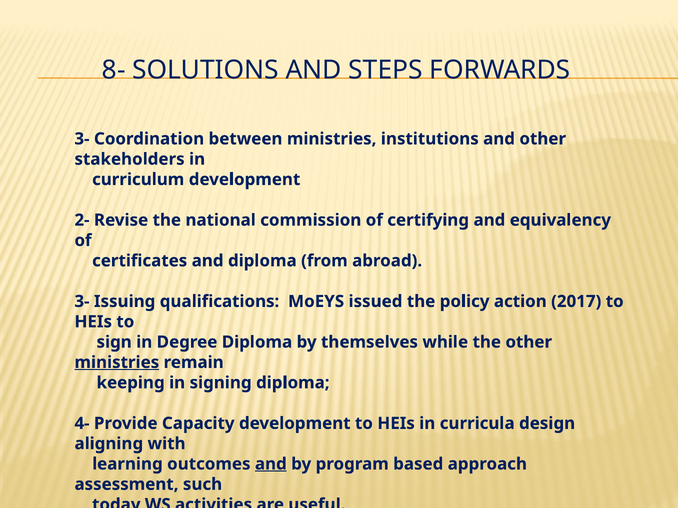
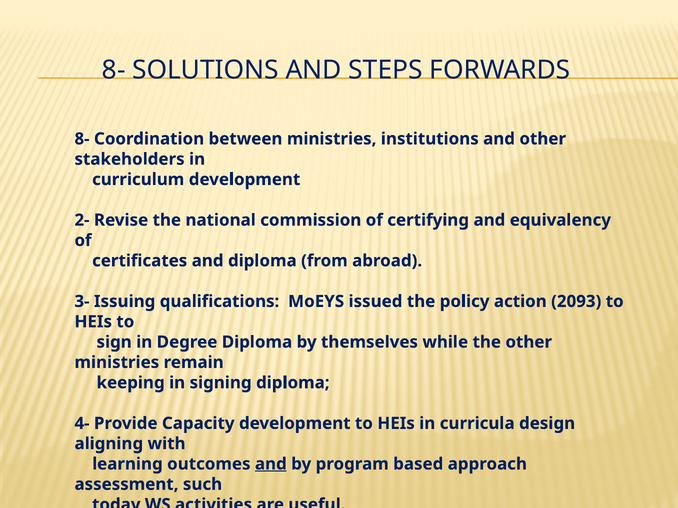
3-: 3- -> 8- (82, 139)
2017: 2017 -> 2093 (576, 302)
ministries underline: present -> none (117, 363)
